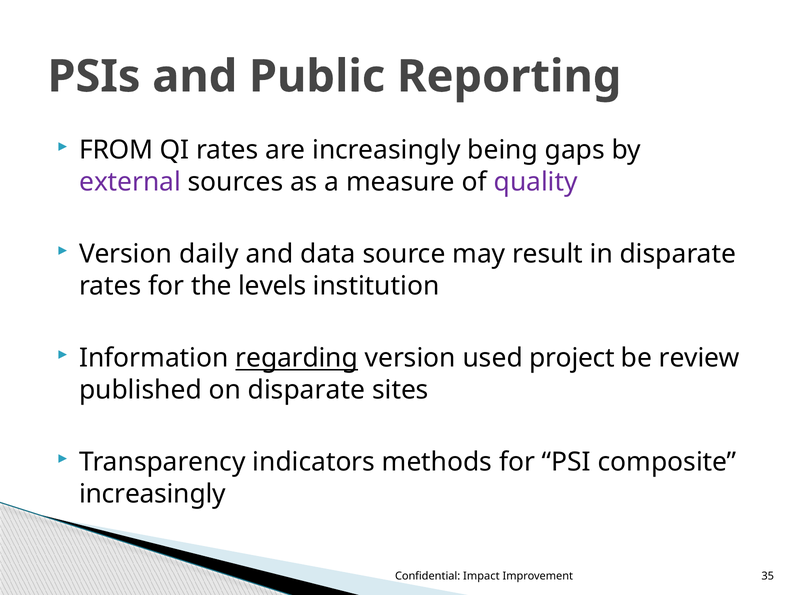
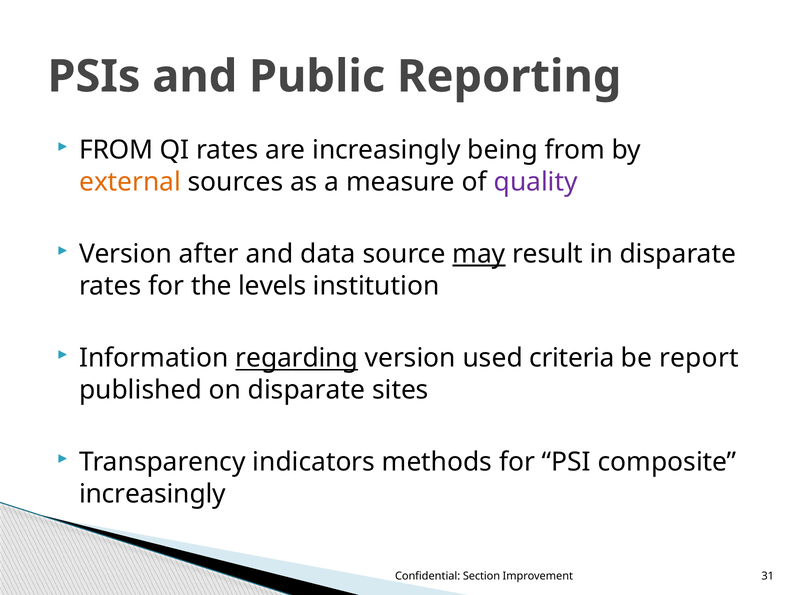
being gaps: gaps -> from (575, 150)
external colour: purple -> orange (130, 182)
daily: daily -> after (209, 254)
may underline: none -> present (479, 254)
project: project -> criteria (572, 358)
review: review -> report (699, 358)
Impact: Impact -> Section (481, 576)
35: 35 -> 31 (768, 576)
